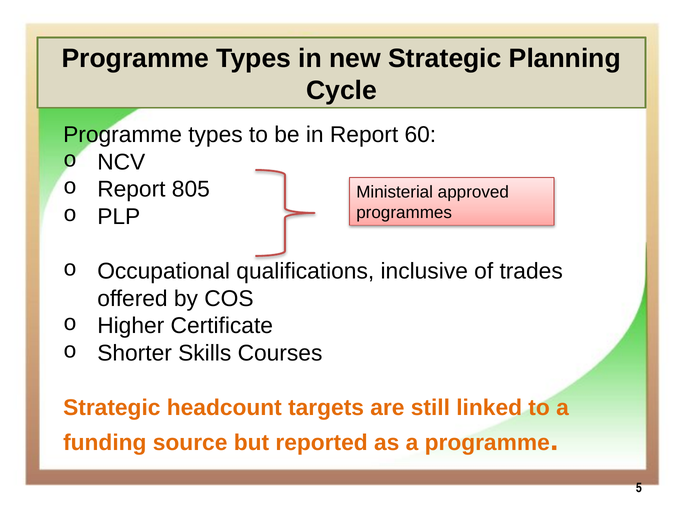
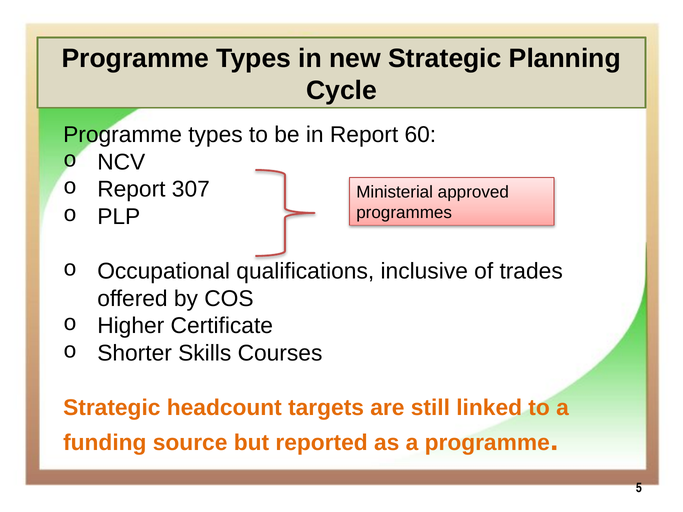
805: 805 -> 307 (191, 190)
